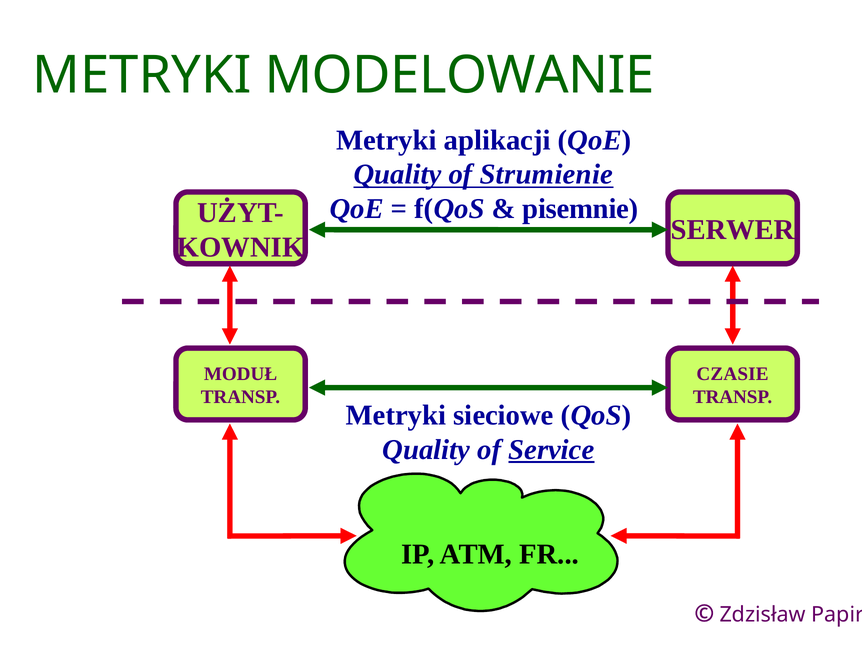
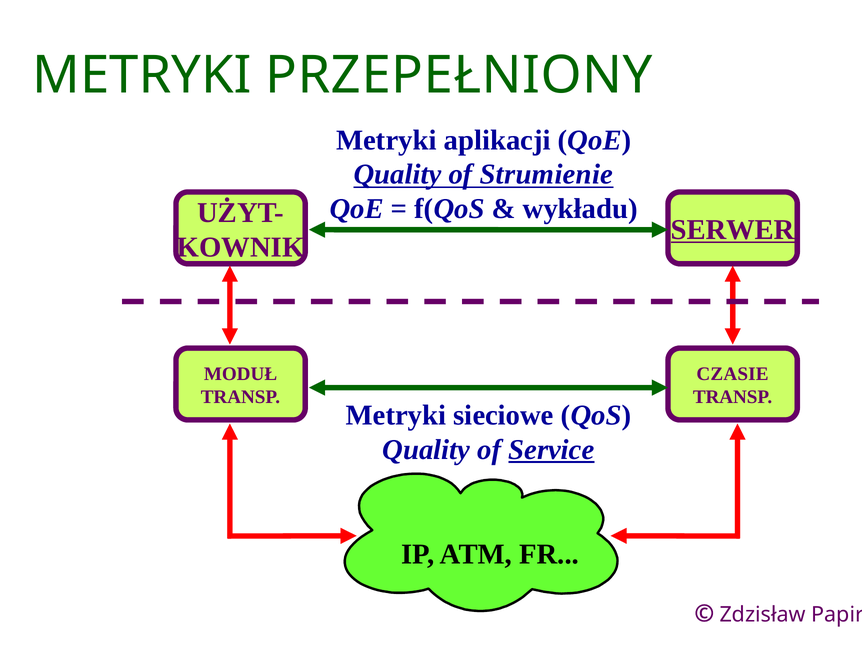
MODELOWANIE: MODELOWANIE -> PRZEPEŁNIONY (459, 75)
pisemnie: pisemnie -> wykładu (580, 209)
SERWER underline: none -> present (733, 230)
